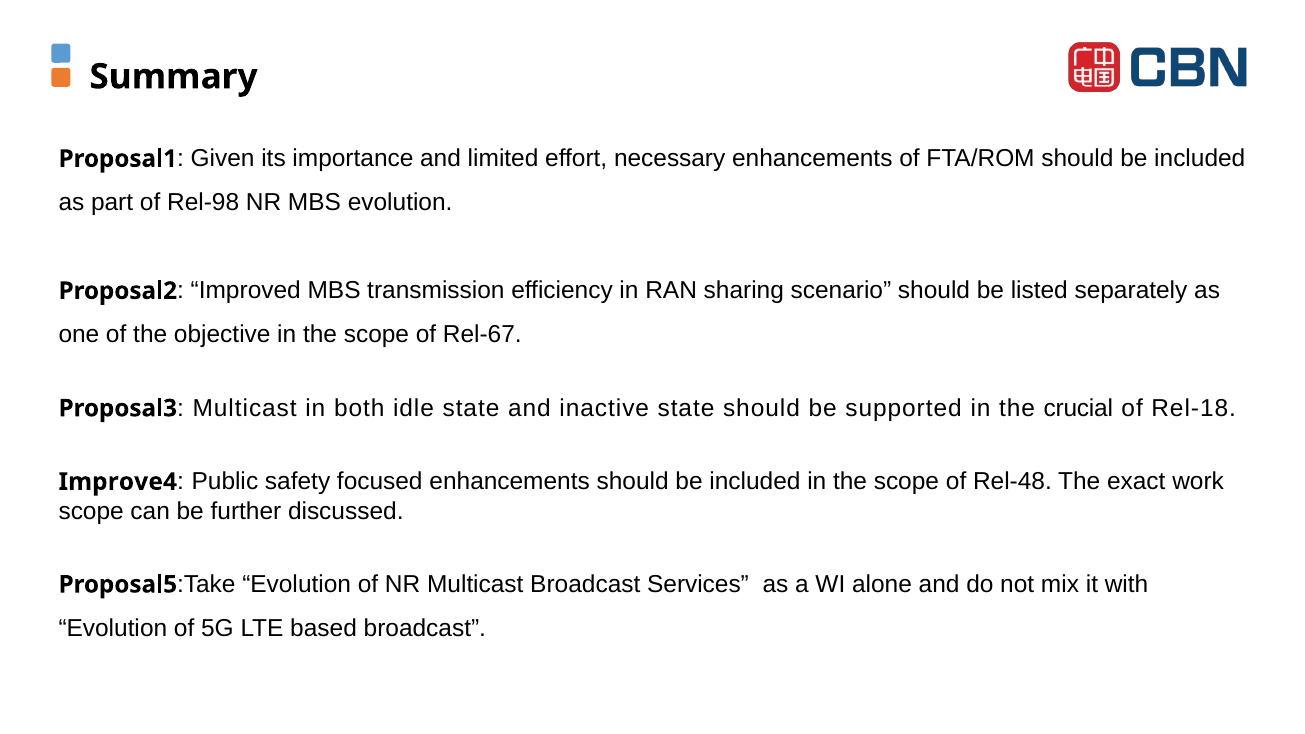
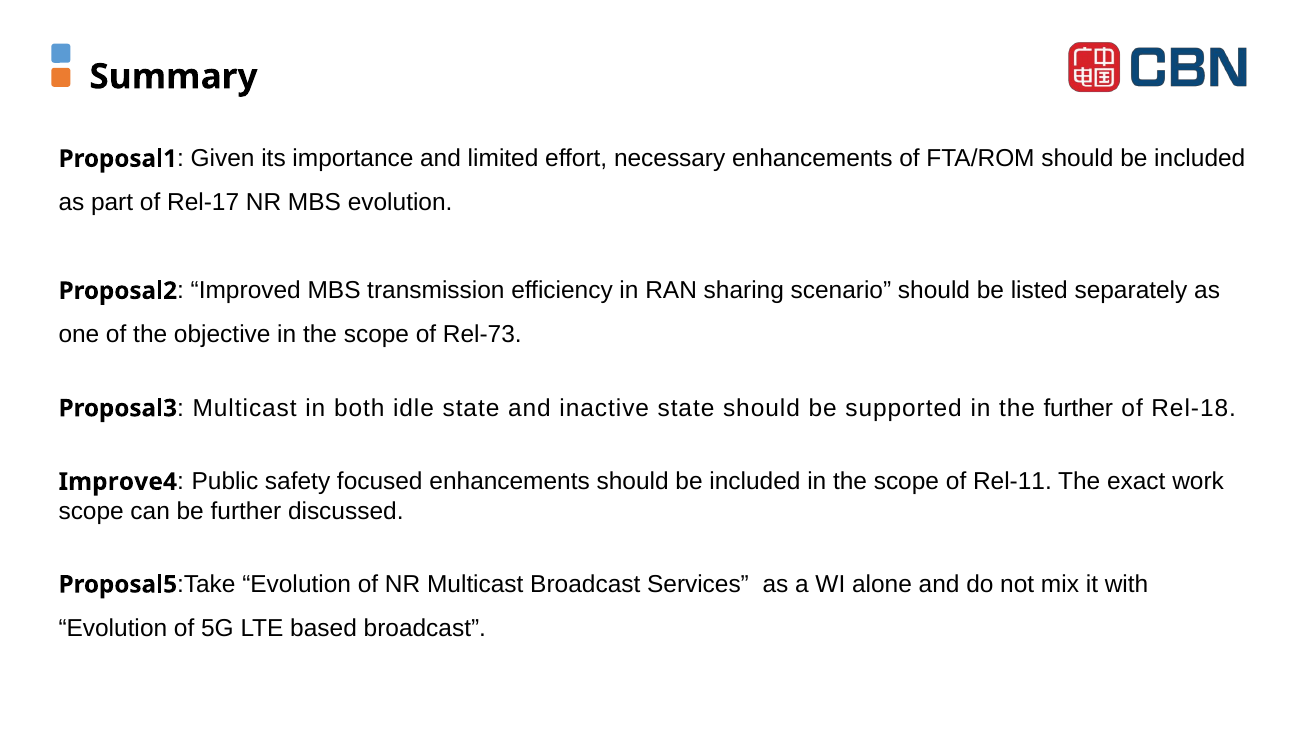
Rel-98: Rel-98 -> Rel-17 (203, 203)
Rel-67: Rel-67 -> Rel-73 (482, 335)
the crucial: crucial -> further (1078, 408)
Rel-48: Rel-48 -> Rel-11 (1012, 482)
